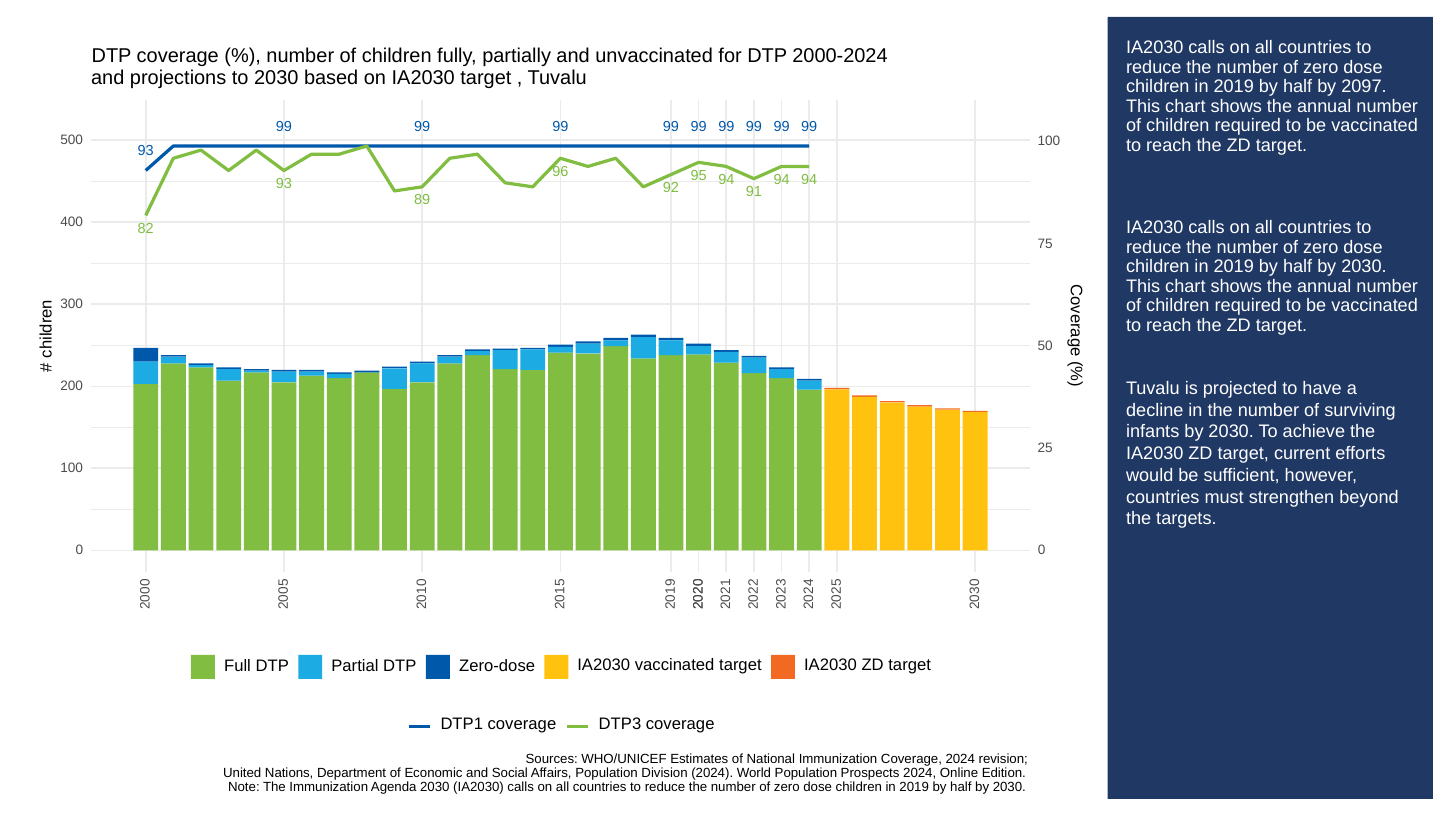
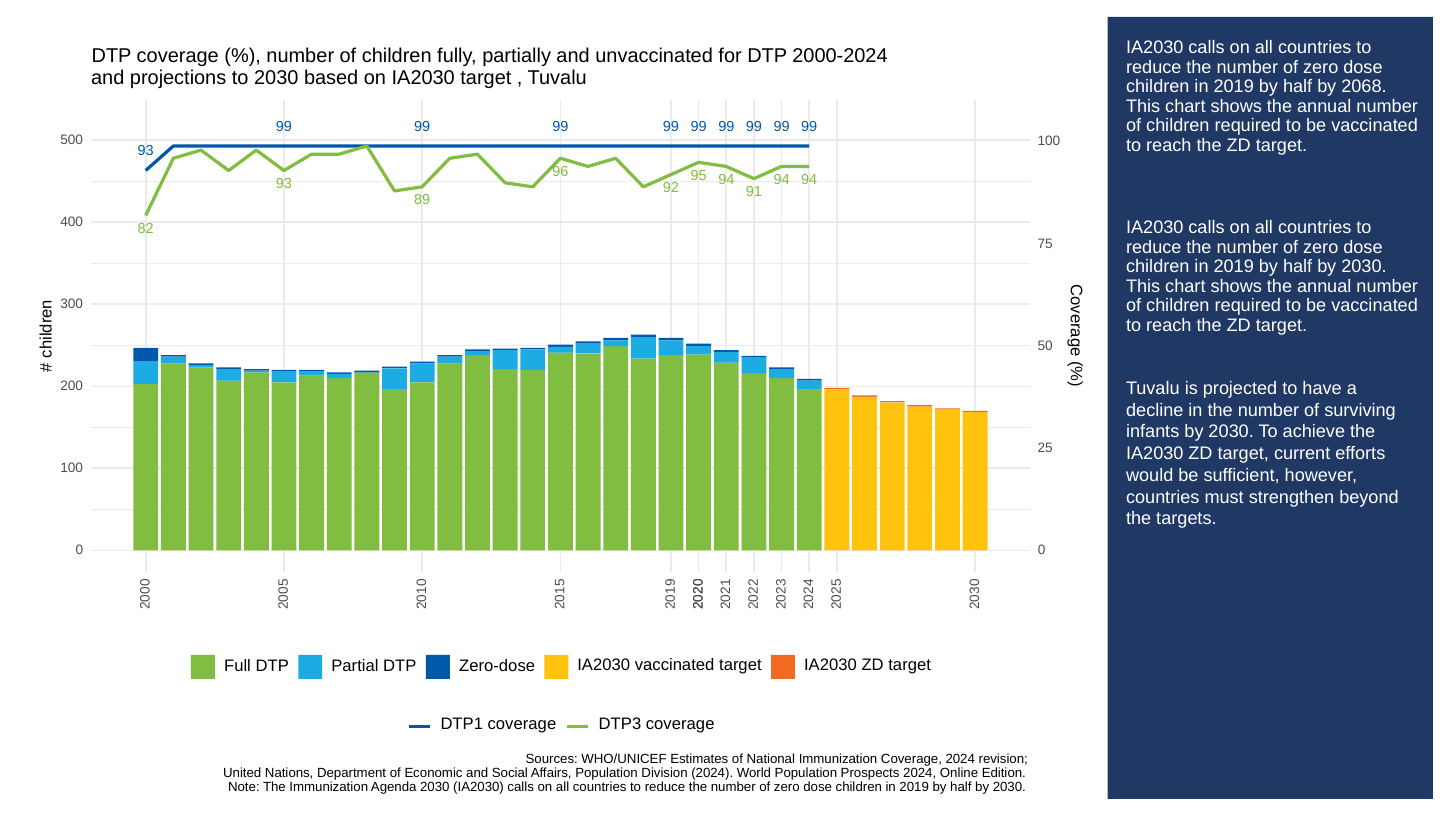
2097: 2097 -> 2068 (1364, 87)
